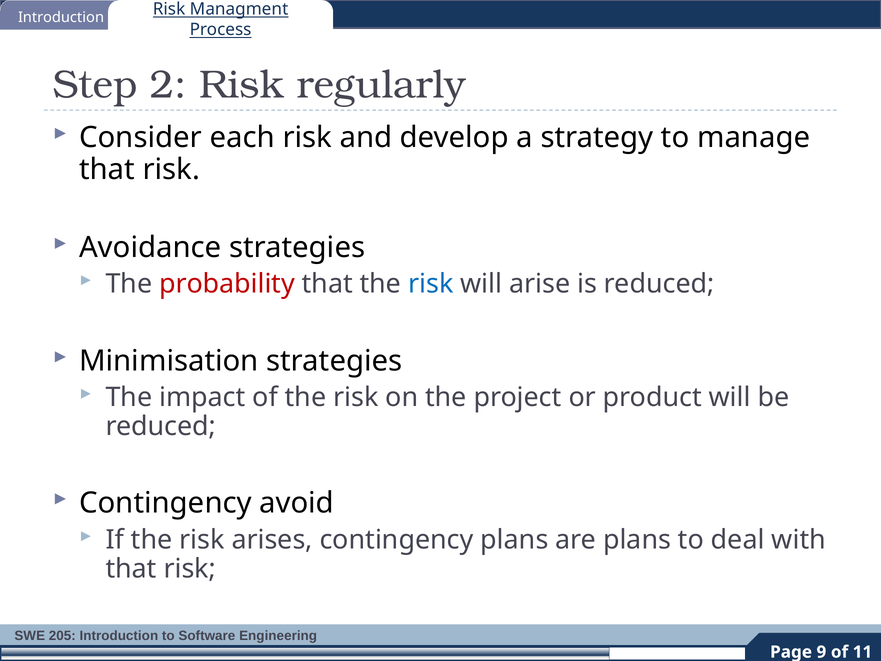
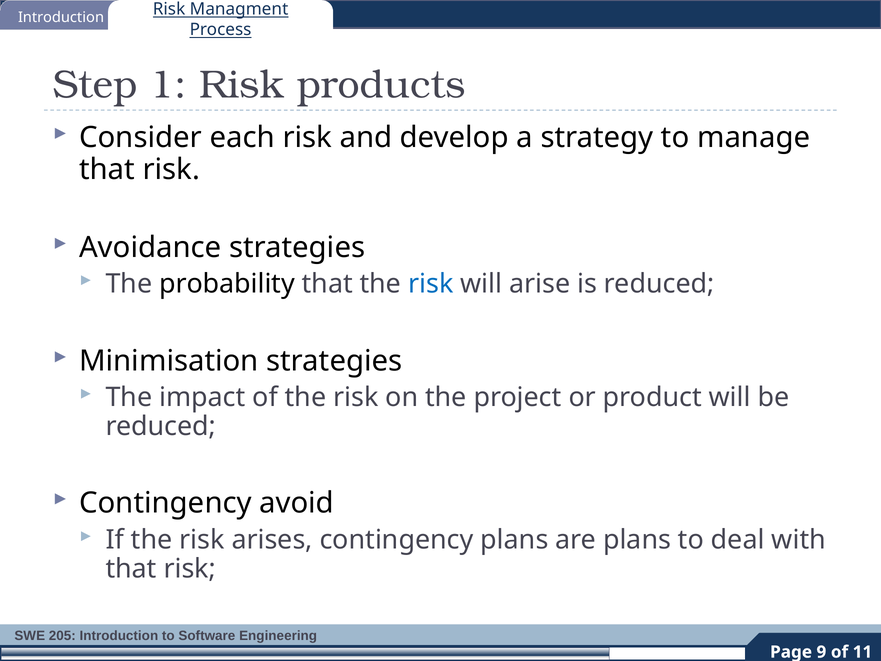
2: 2 -> 1 (168, 85)
regularly: regularly -> products (381, 85)
probability colour: red -> black (227, 284)
